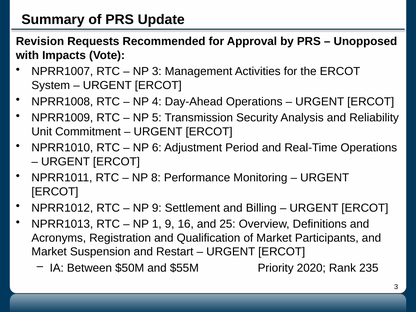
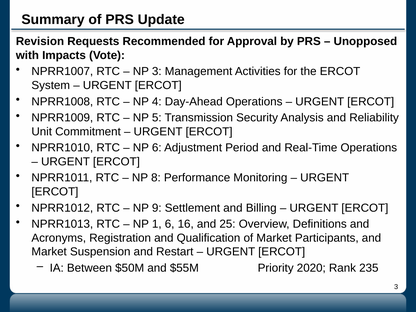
1 9: 9 -> 6 (170, 224)
